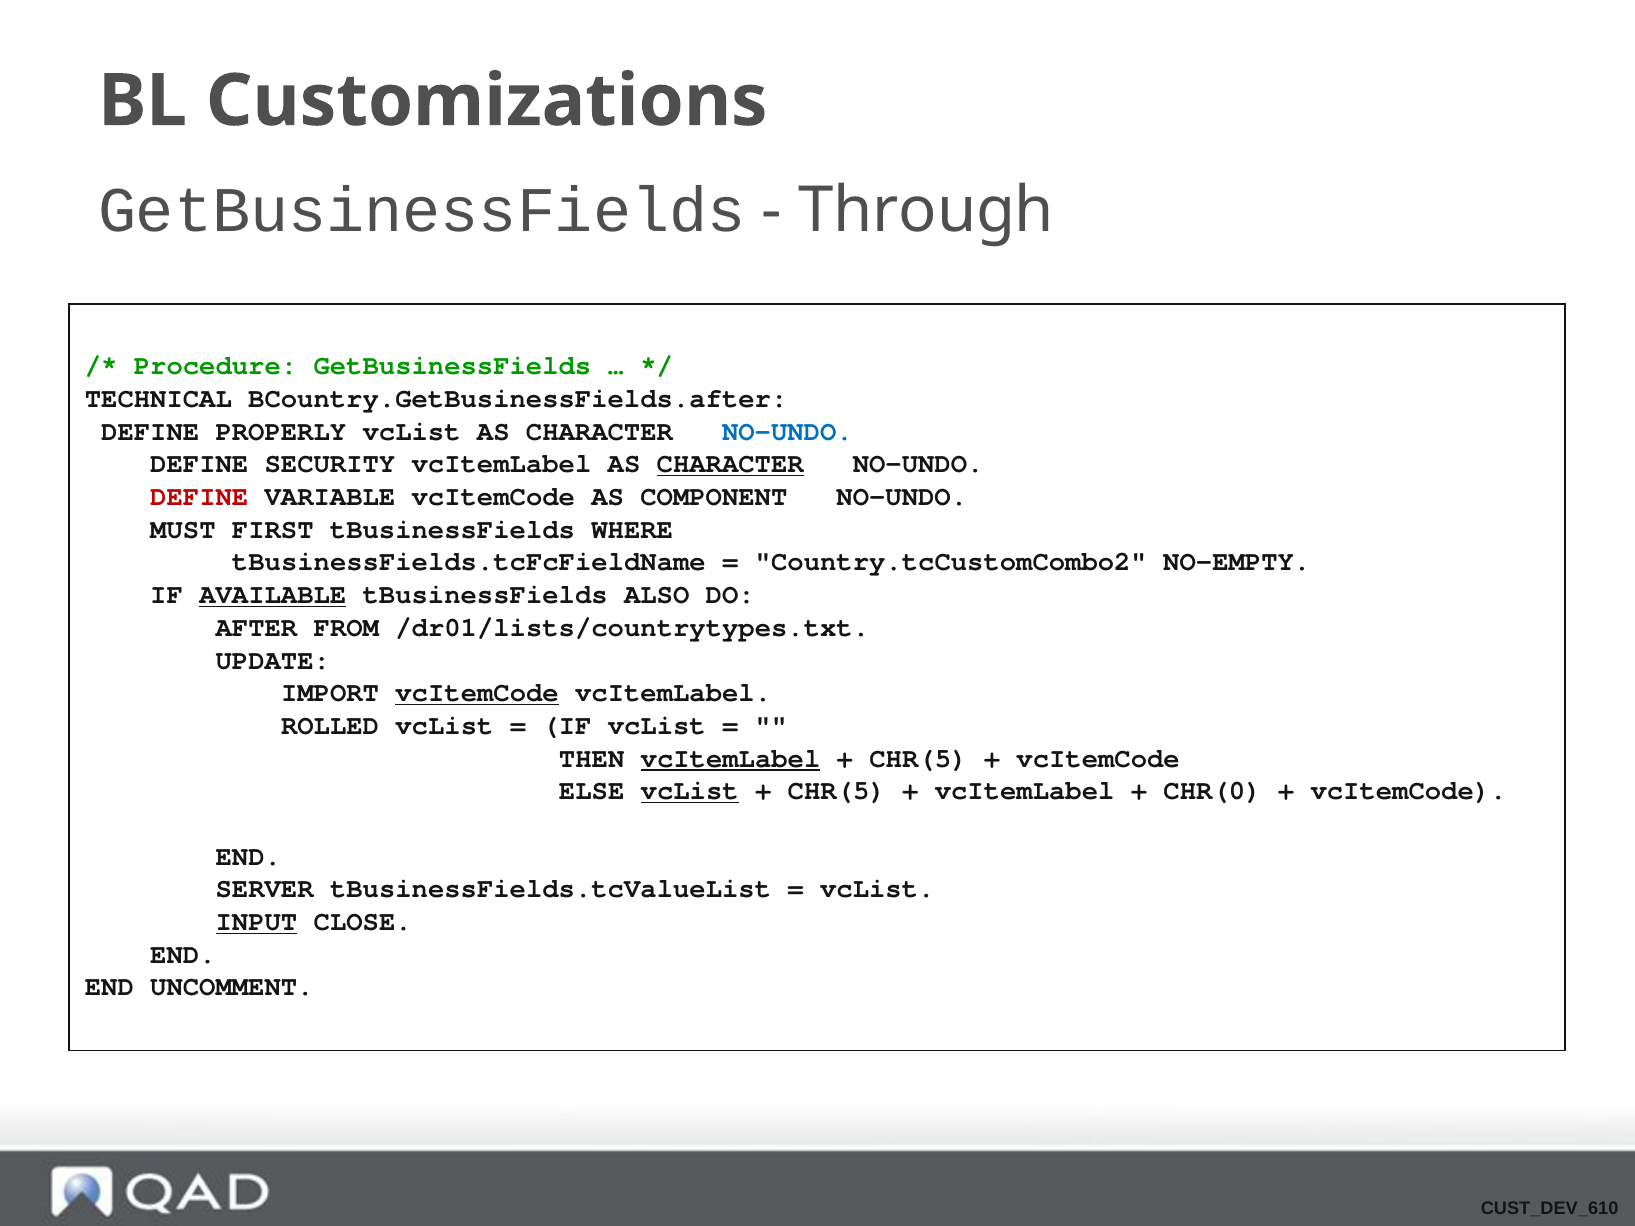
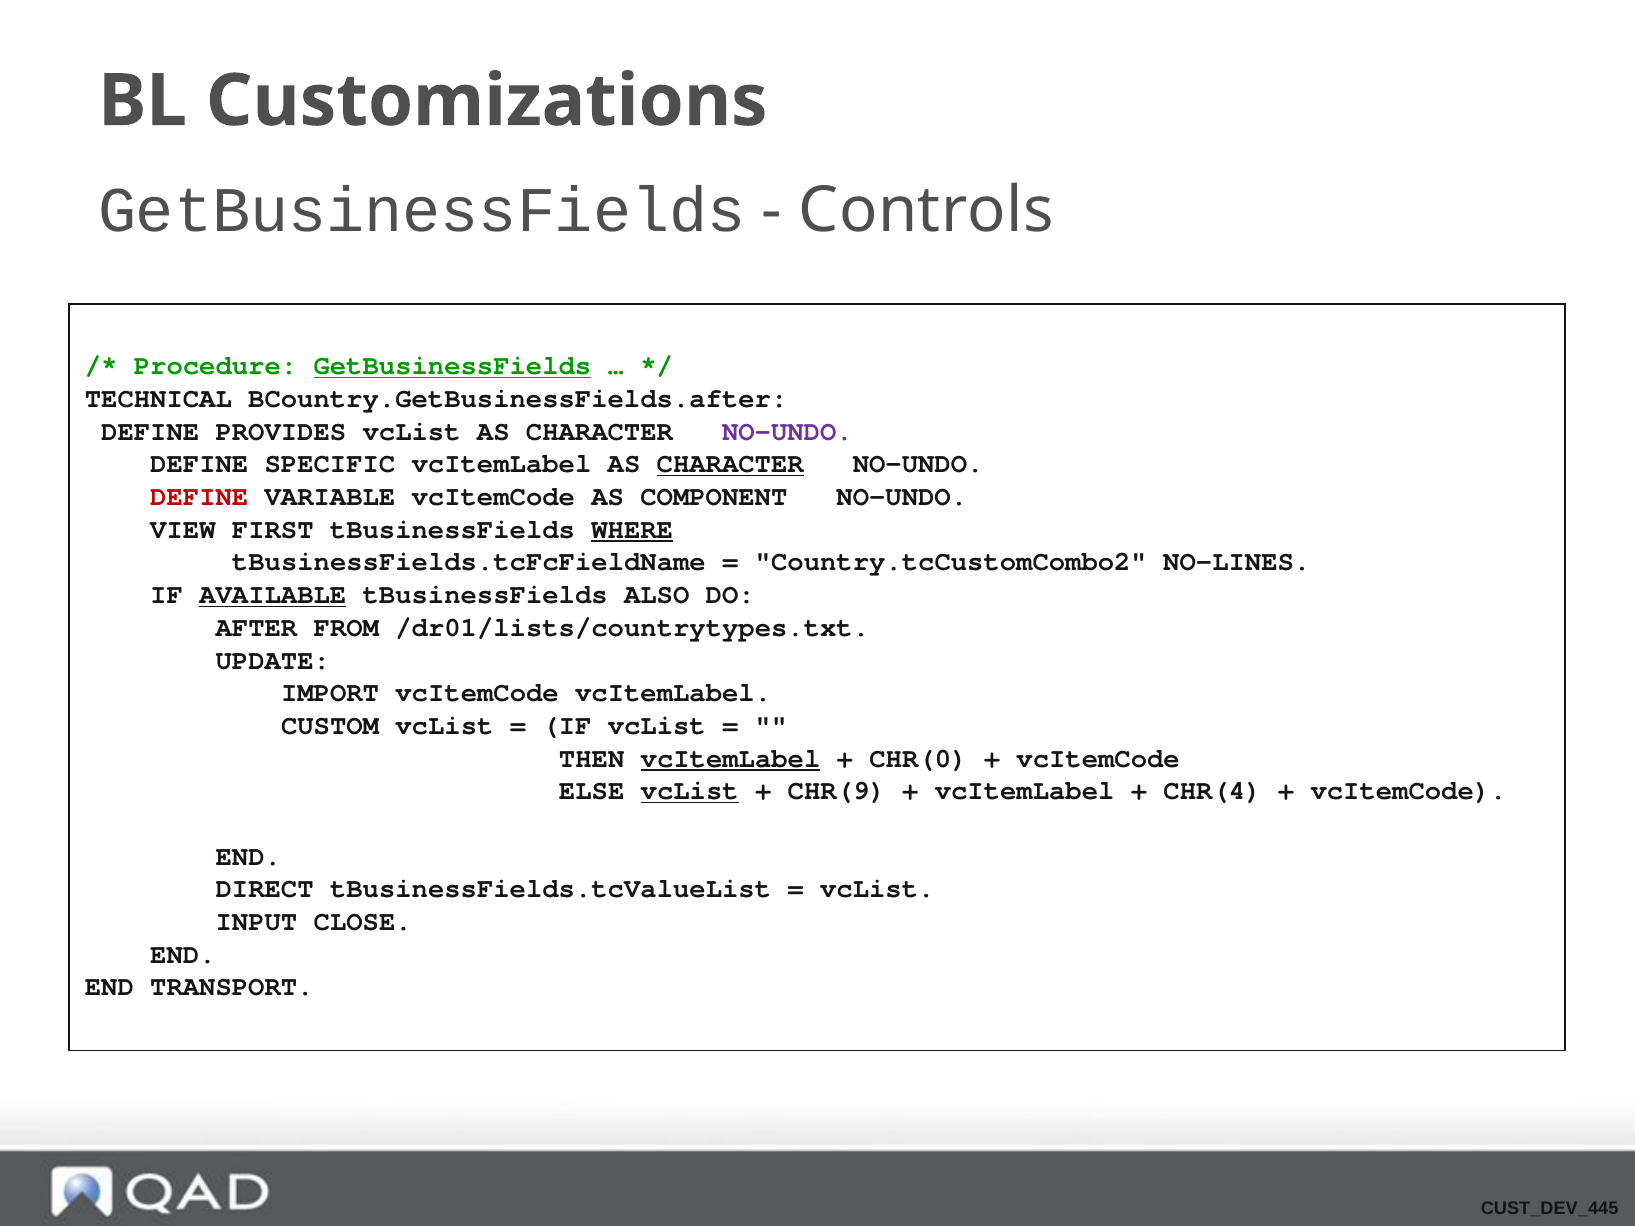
Through: Through -> Controls (926, 210)
GetBusinessFields underline: none -> present (452, 366)
PROPERLY: PROPERLY -> PROVIDES (281, 431)
NO-UNDO colour: blue -> purple (787, 431)
SECURITY: SECURITY -> SPECIFIC (330, 464)
MUST: MUST -> VIEW (183, 529)
WHERE underline: none -> present (632, 529)
NO-EMPTY: NO-EMPTY -> NO-LINES (1237, 562)
vcItemCode underline: present -> none (477, 693)
ROLLED: ROLLED -> CUSTOM (330, 726)
CHR(5: CHR(5 -> CHR(0 (918, 758)
CHR(5: CHR(5 -> CHR(9 (837, 791)
CHR(0: CHR(0 -> CHR(4 (1213, 791)
SERVER: SERVER -> DIRECT (265, 889)
INPUT underline: present -> none (256, 922)
UNCOMMENT: UNCOMMENT -> TRANSPORT (232, 987)
CUST_DEV_610: CUST_DEV_610 -> CUST_DEV_445 (1550, 1208)
